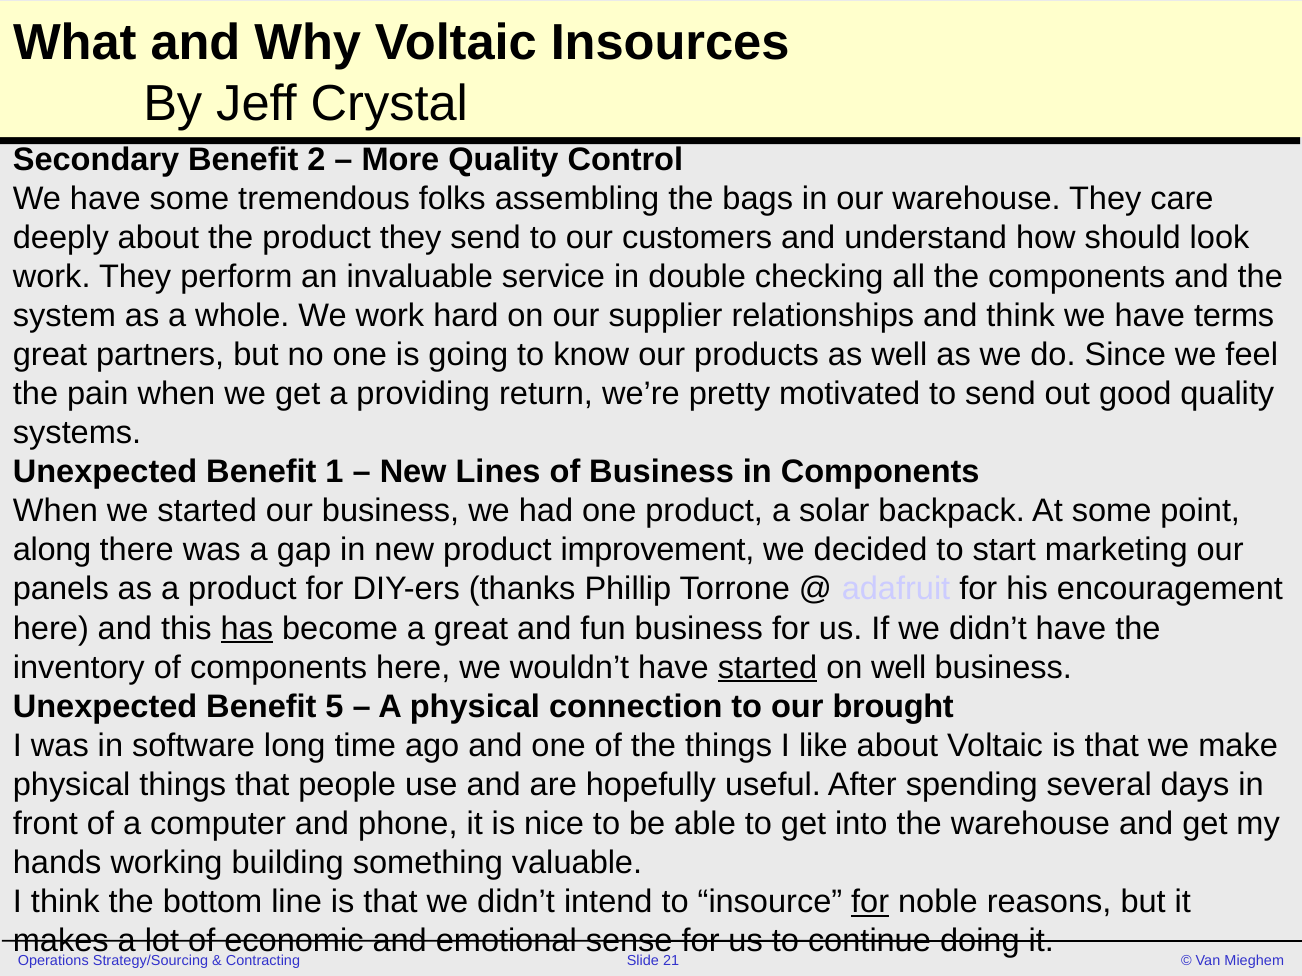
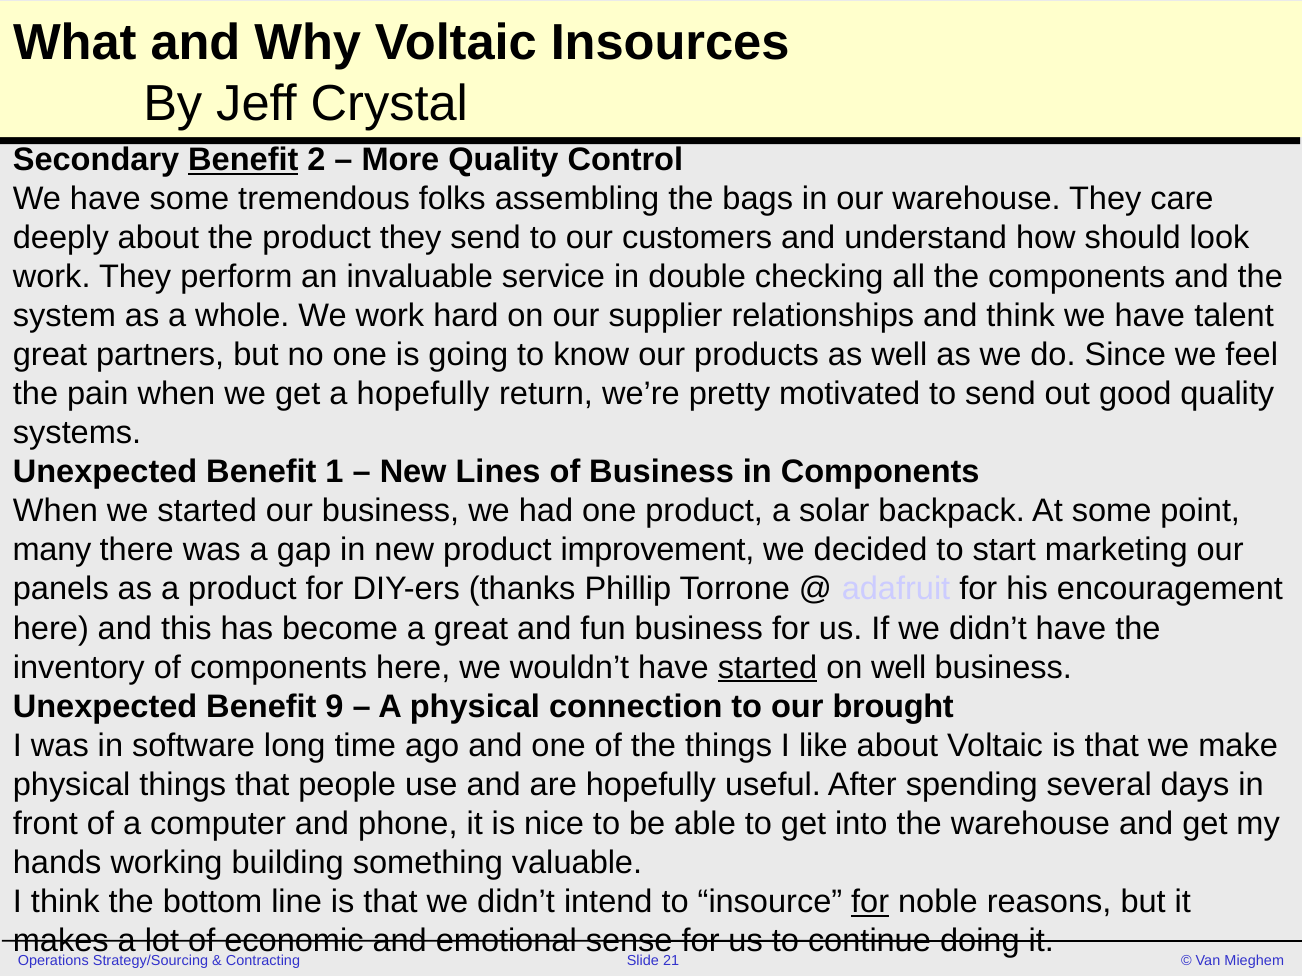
Benefit underline: none -> present (243, 160)
terms: terms -> talent (1234, 316)
a providing: providing -> hopefully (423, 394)
along: along -> many (52, 551)
has underline: present -> none (247, 629)
5: 5 -> 9 (334, 707)
